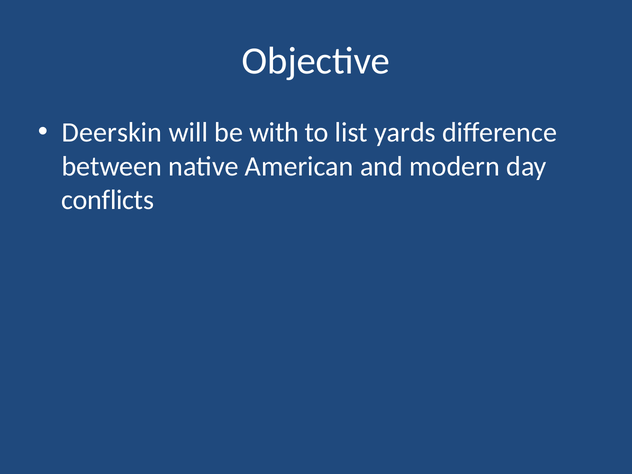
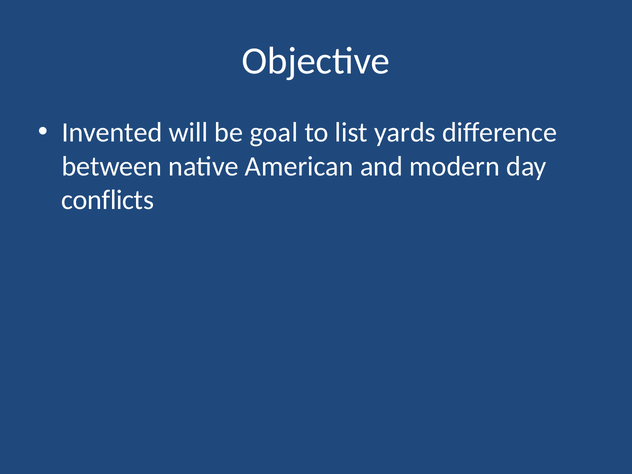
Deerskin: Deerskin -> Invented (112, 133)
with: with -> goal (274, 133)
